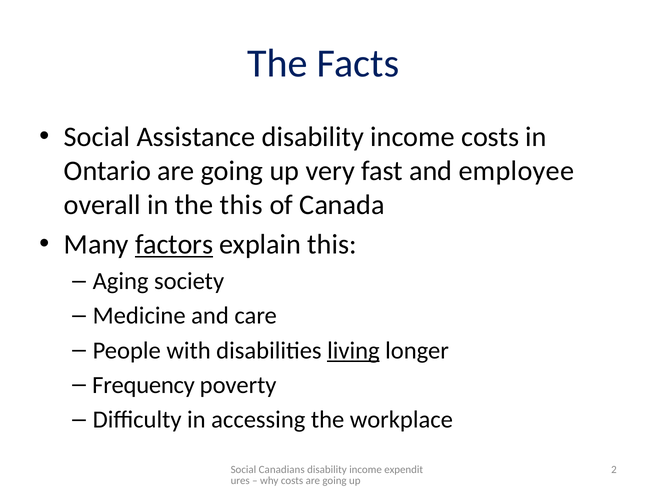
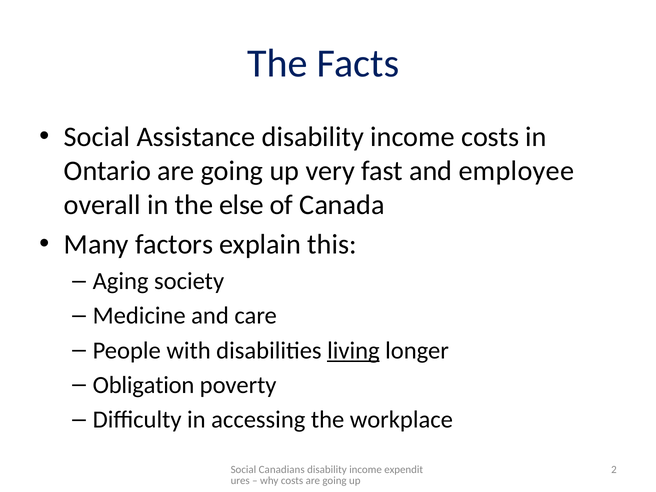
the this: this -> else (242, 205)
factors underline: present -> none (174, 245)
Frequency: Frequency -> Obligation (144, 385)
